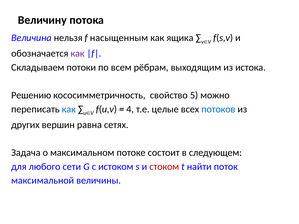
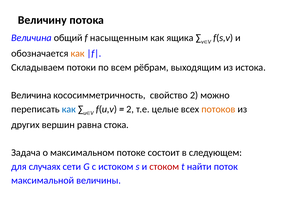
нельзя: нельзя -> общий (68, 38)
как colour: purple -> orange (78, 53)
Решению: Решению -> Величина (31, 95)
свойство 5: 5 -> 2 (194, 95)
4: 4 -> 2 (130, 109)
потоков colour: blue -> orange (218, 109)
сетях: сетях -> стока (116, 125)
любого: любого -> случаях (45, 167)
